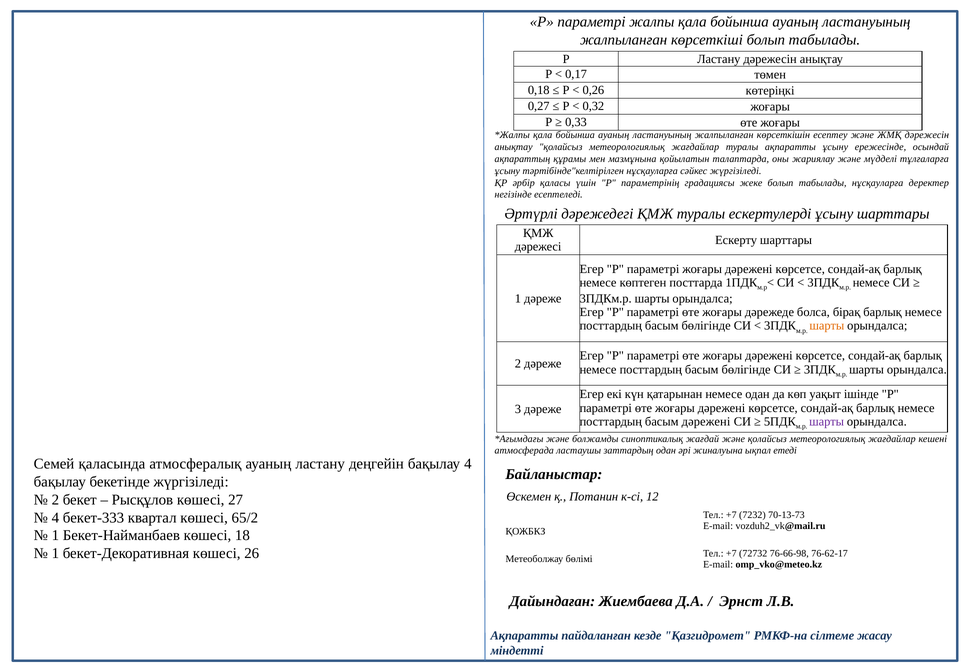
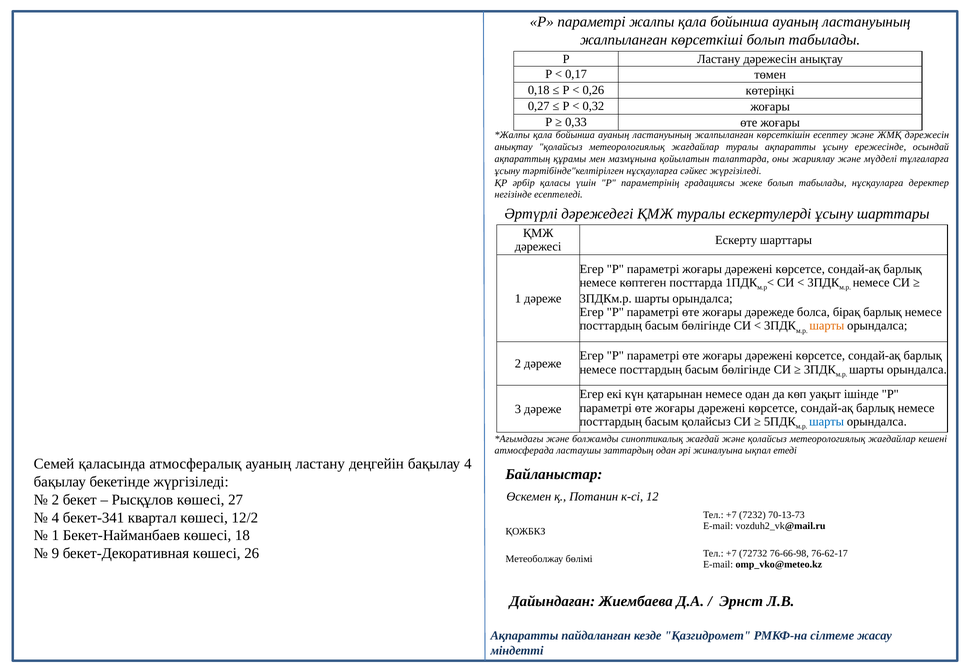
басым дәрежені: дәрежені -> қолайсыз (706, 421)
шарты colour: purple -> blue (827, 421)
бекет-333: бекет-333 -> бекет-341 (93, 517)
65/2: 65/2 -> 12/2 (245, 517)
1: 1 -> 9 (55, 553)
